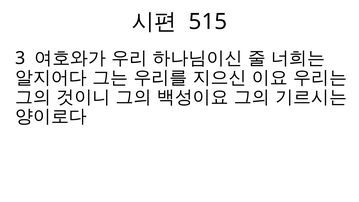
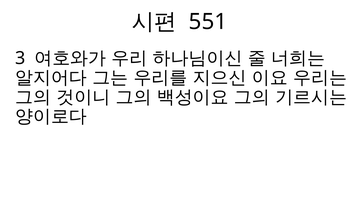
515: 515 -> 551 (208, 22)
